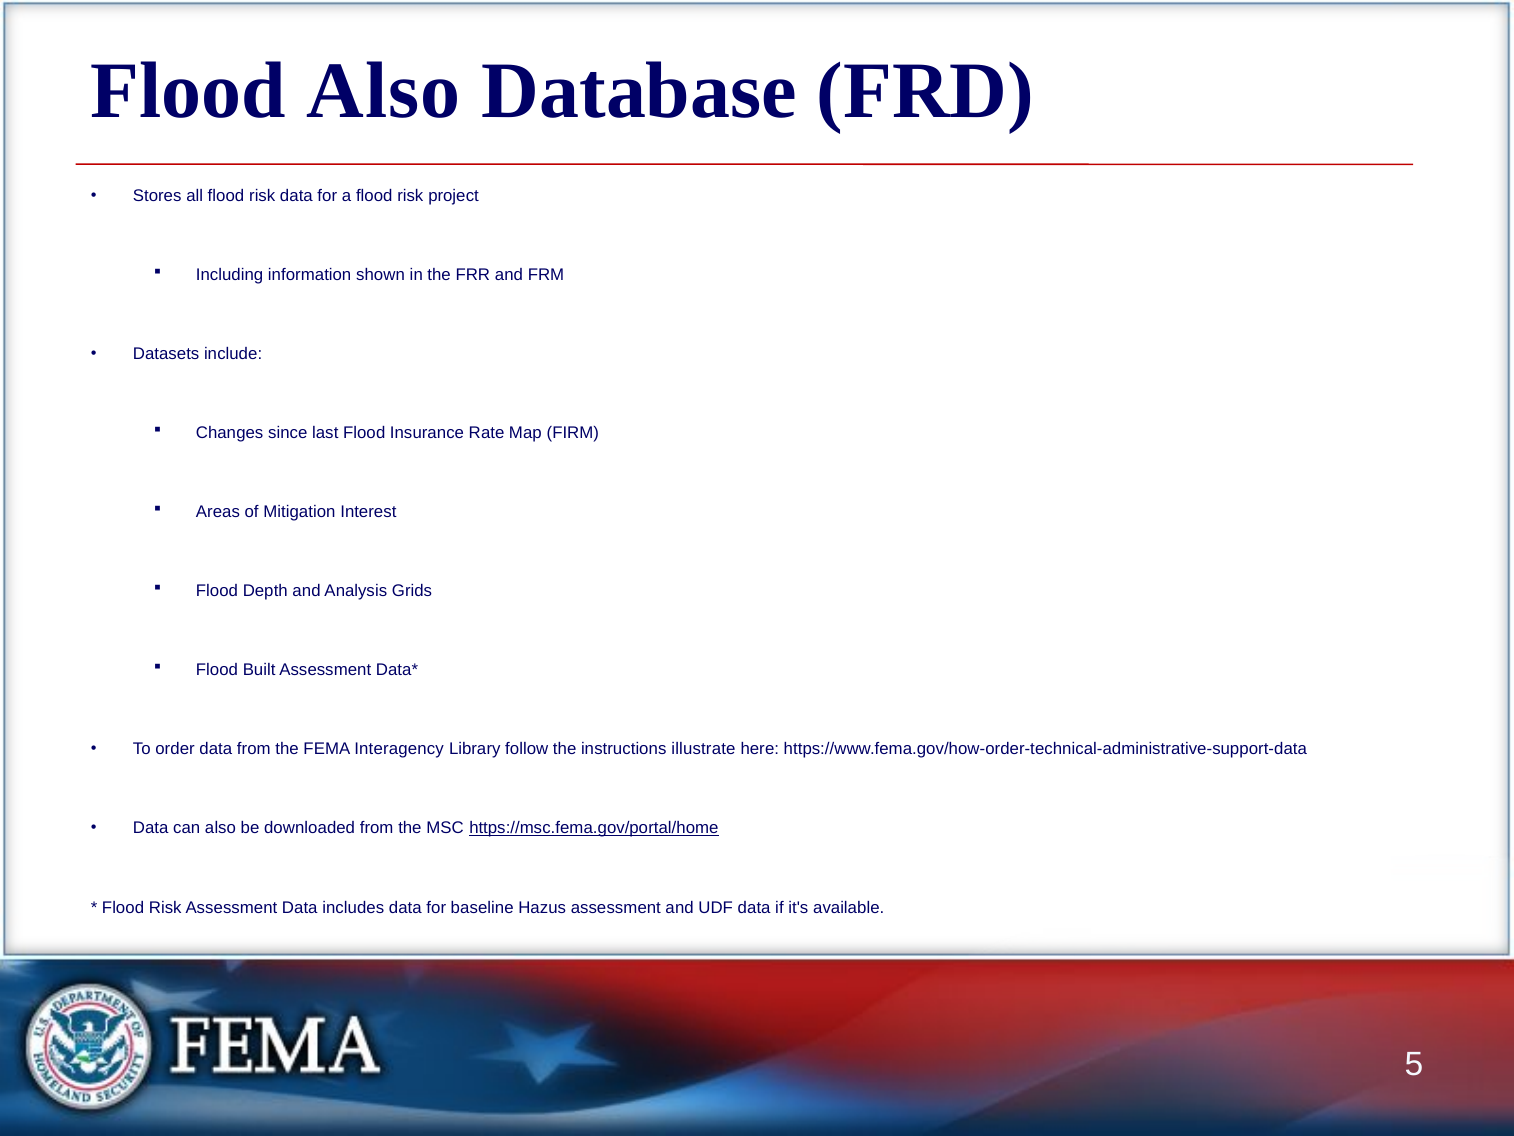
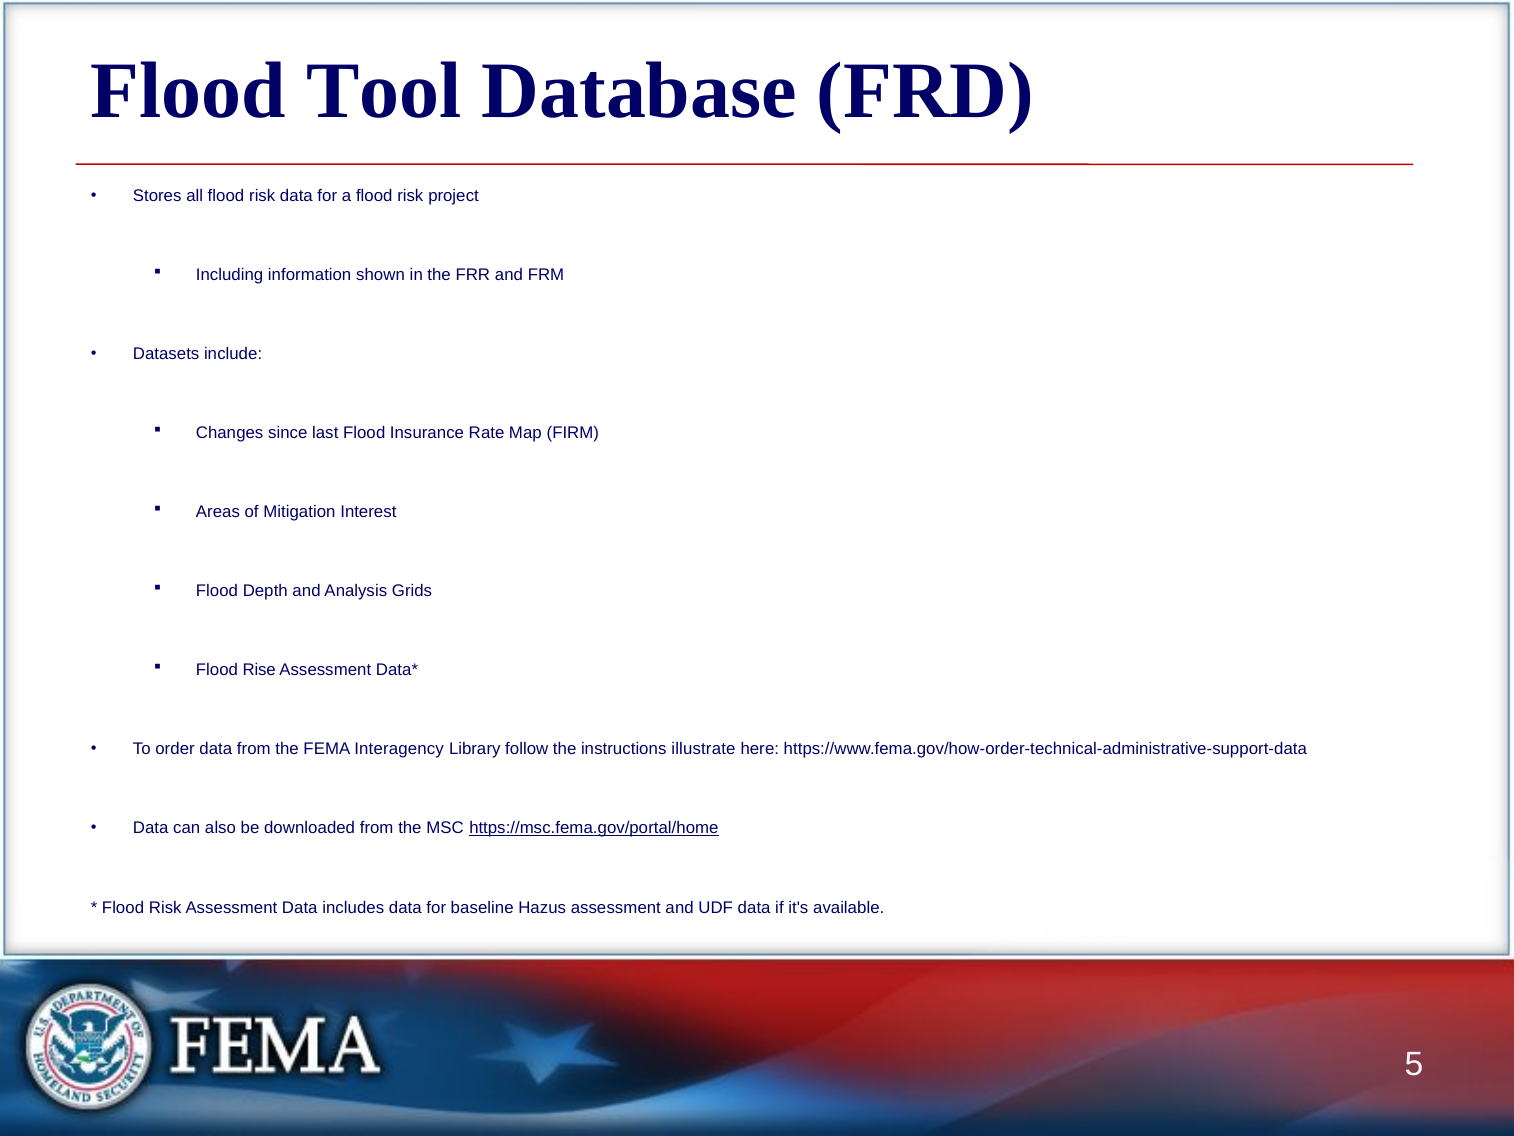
Flood Also: Also -> Tool (384, 91)
Built: Built -> Rise (259, 670)
